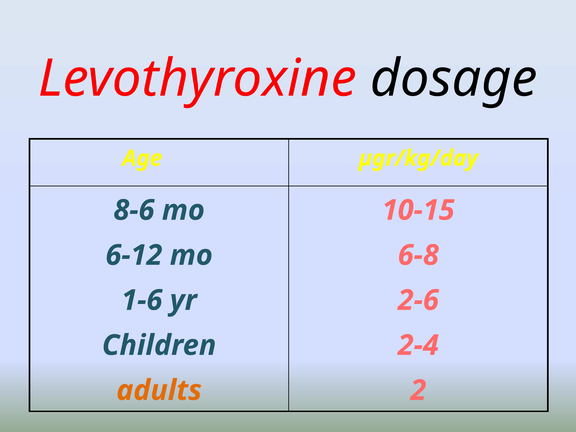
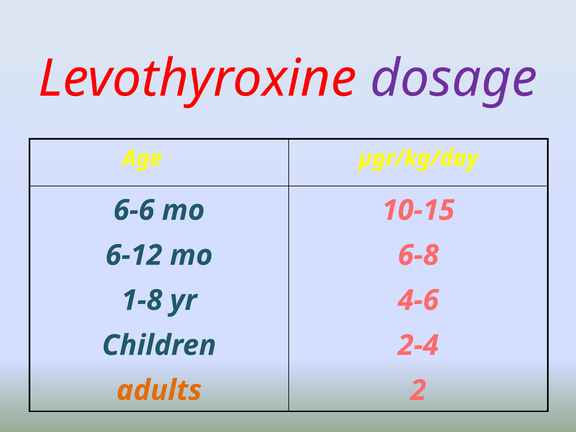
dosage colour: black -> purple (454, 79)
8-6: 8-6 -> 6-6 (134, 210)
1-6: 1-6 -> 1-8 (142, 300)
2-6: 2-6 -> 4-6 (418, 300)
